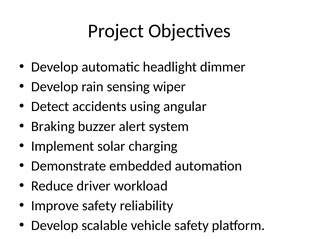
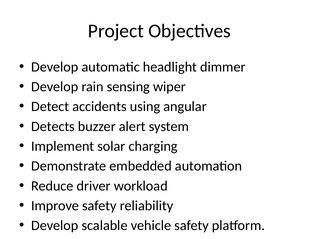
Braking: Braking -> Detects (53, 126)
